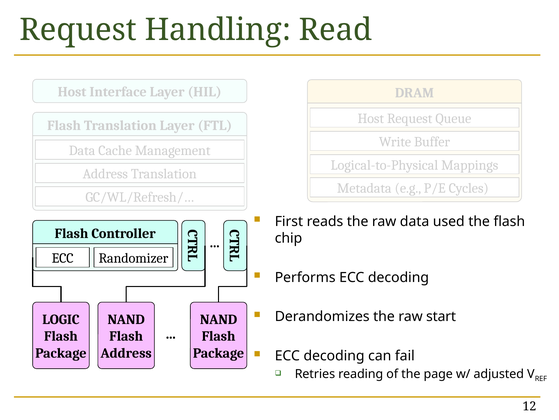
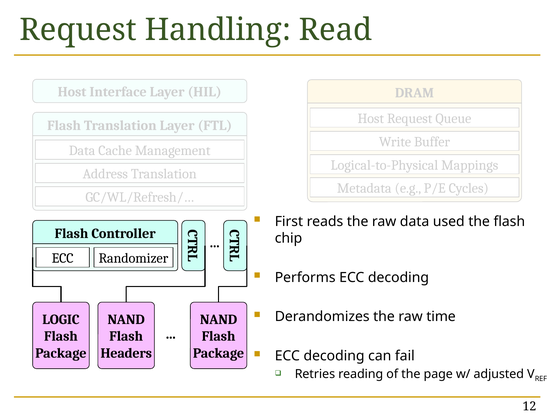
start: start -> time (441, 316)
Address: Address -> Headers (126, 353)
